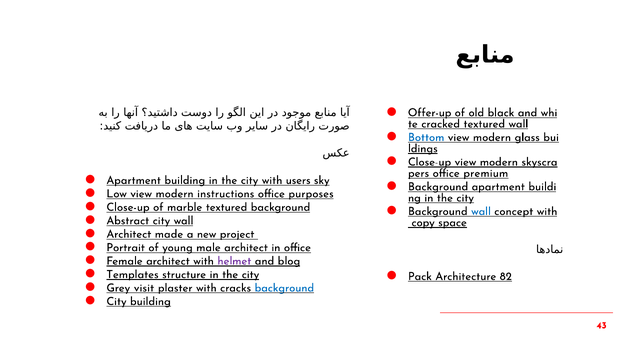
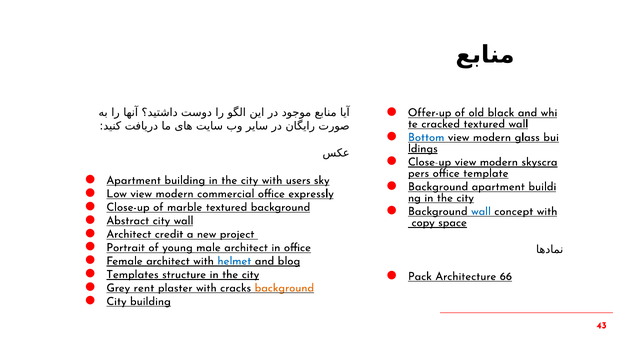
premium: premium -> template (486, 173)
instructions: instructions -> commercial (226, 194)
purposes: purposes -> expressly (311, 194)
made: made -> credit (169, 234)
helmet colour: purple -> blue (234, 261)
82: 82 -> 66 (506, 277)
visit: visit -> rent (144, 288)
background colour: blue -> orange (284, 288)
